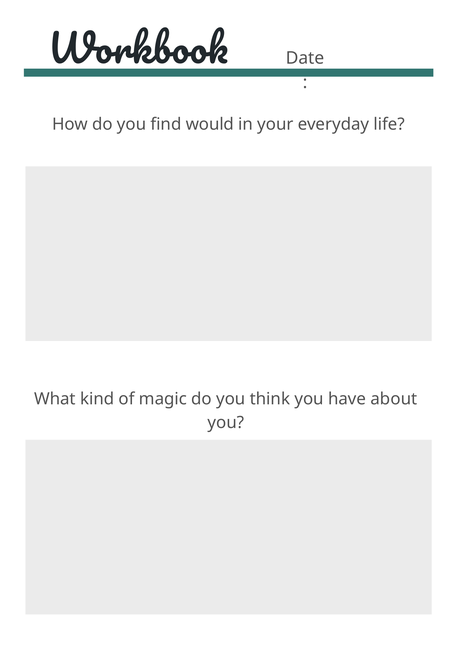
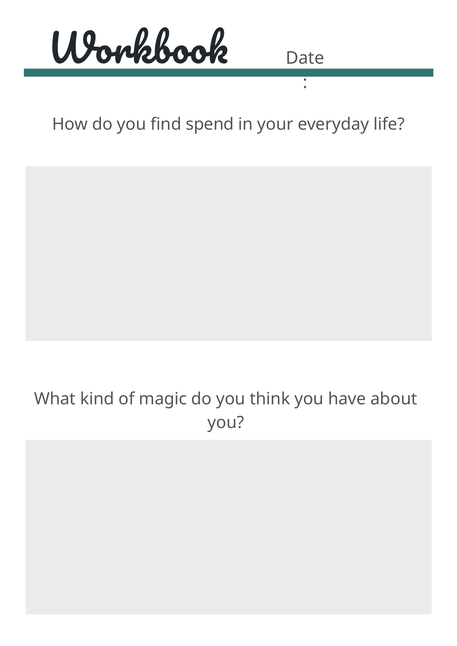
would: would -> spend (210, 124)
